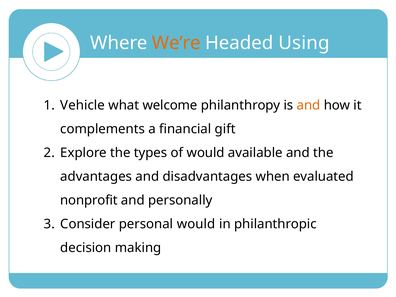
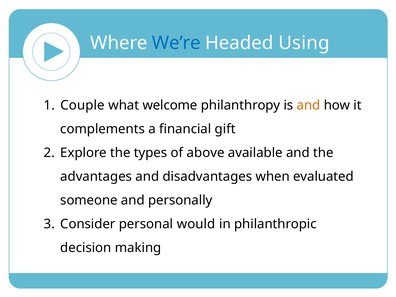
We’re colour: orange -> blue (176, 43)
Vehicle: Vehicle -> Couple (83, 105)
of would: would -> above (206, 153)
nonprofit: nonprofit -> someone (89, 200)
